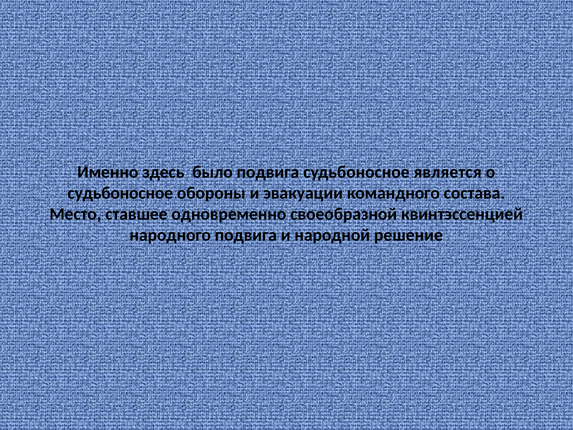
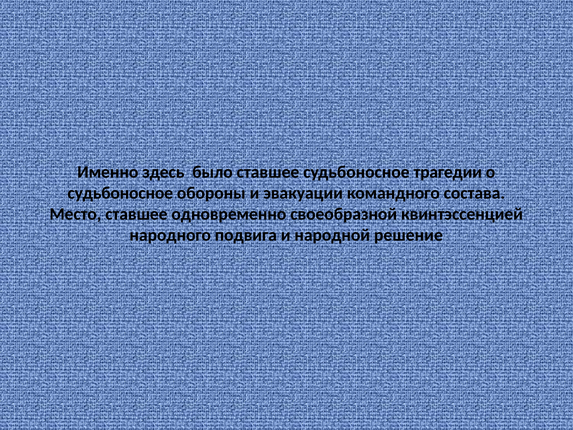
было подвига: подвига -> ставшее (268, 172)
является: является -> трагедии (448, 172)
